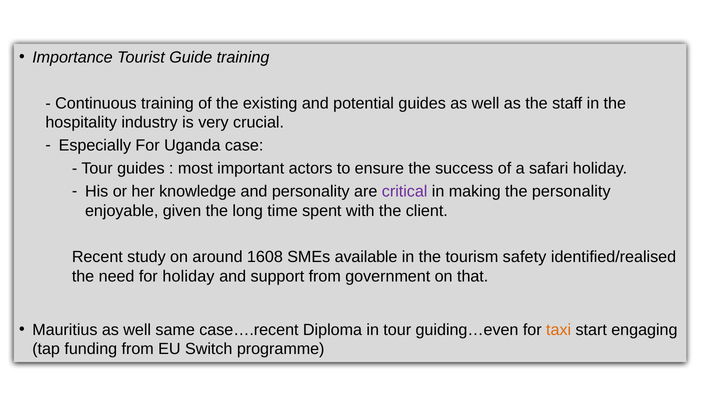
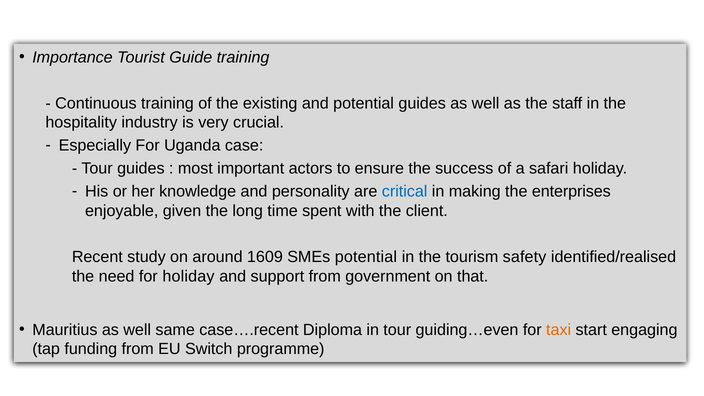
critical colour: purple -> blue (405, 192)
the personality: personality -> enterprises (571, 192)
1608: 1608 -> 1609 (265, 257)
SMEs available: available -> potential (366, 257)
